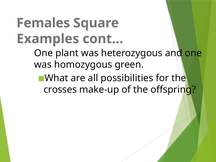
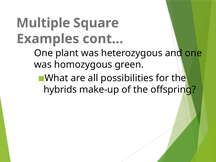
Females: Females -> Multiple (43, 23)
crosses: crosses -> hybrids (60, 90)
